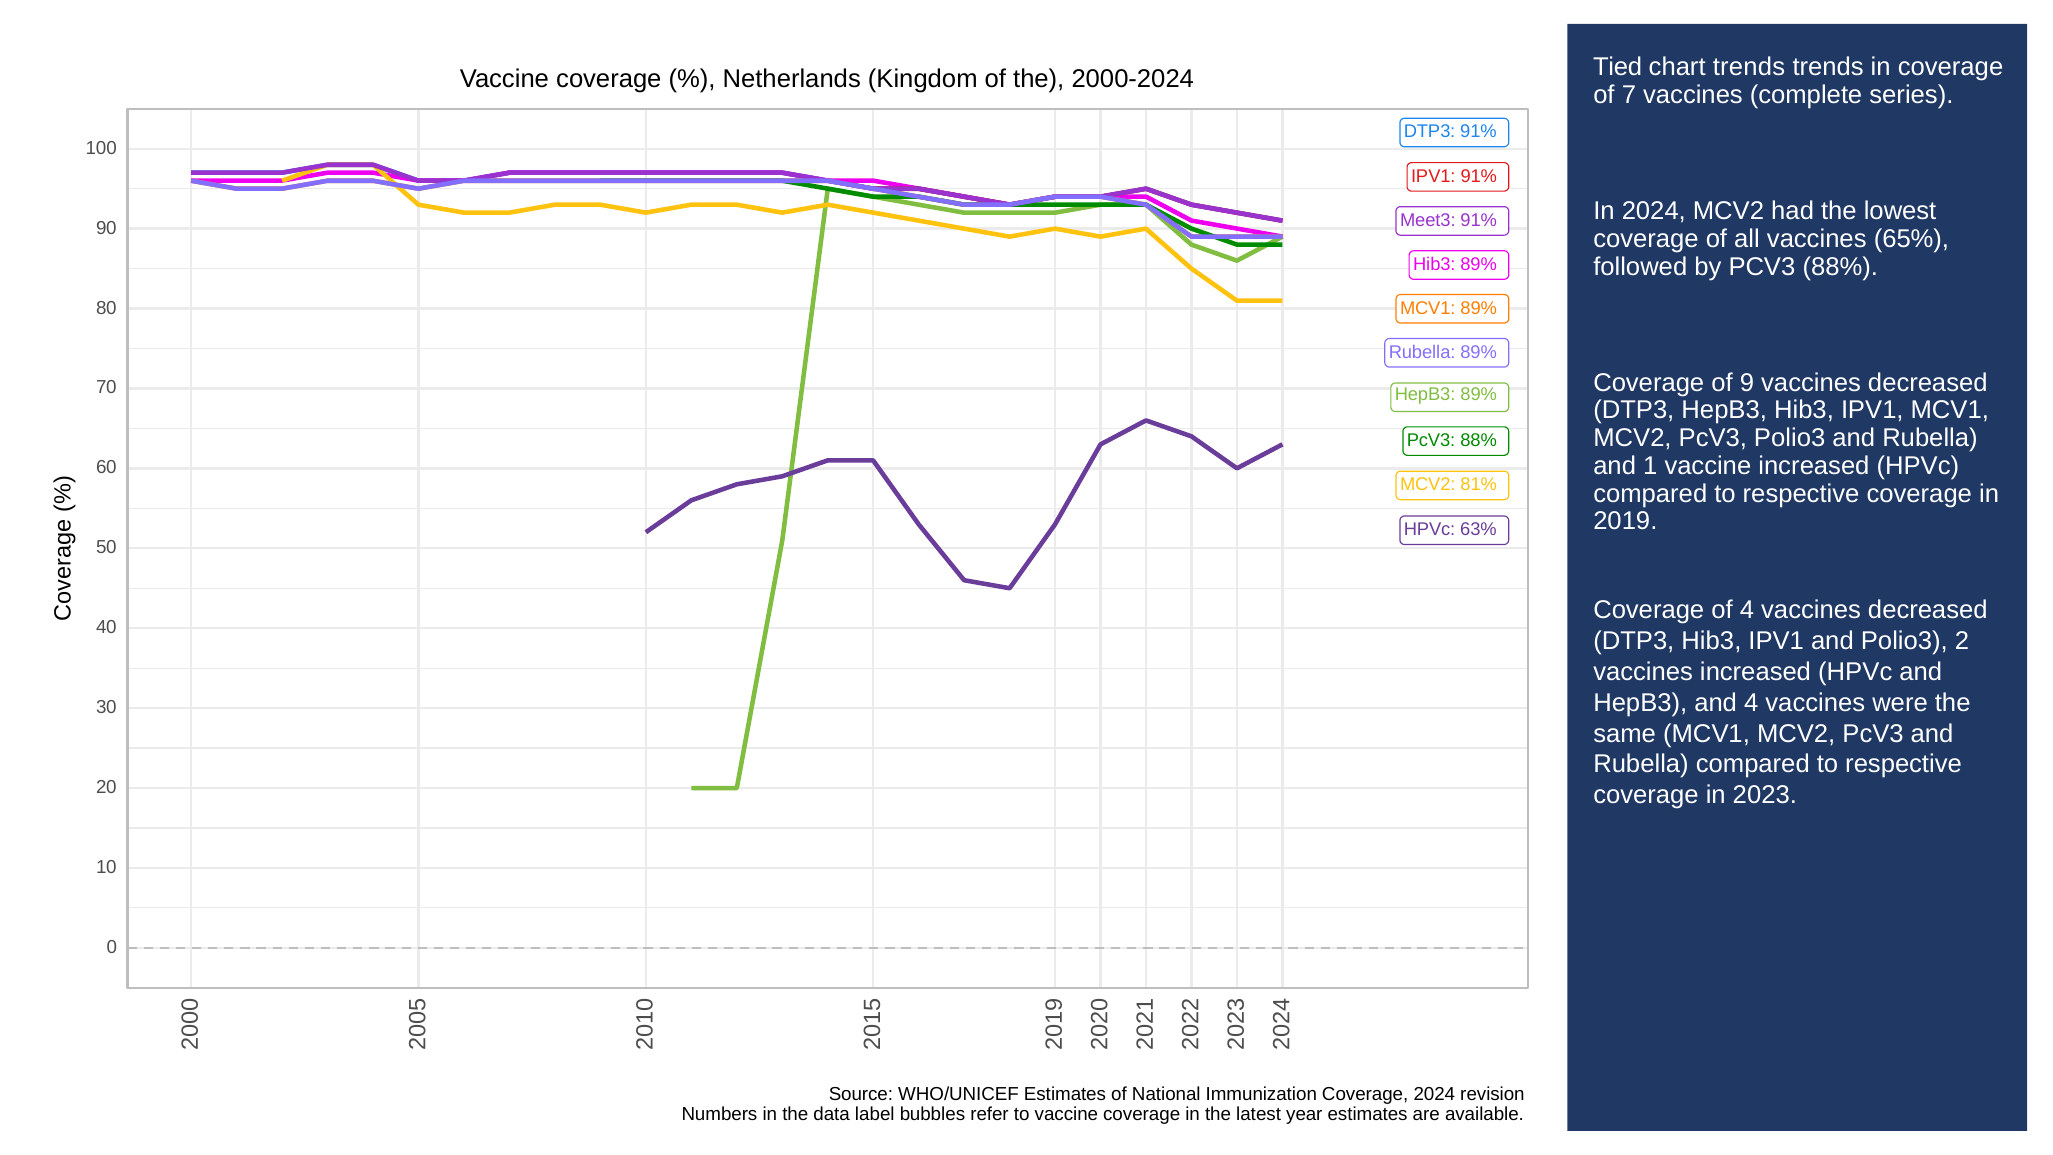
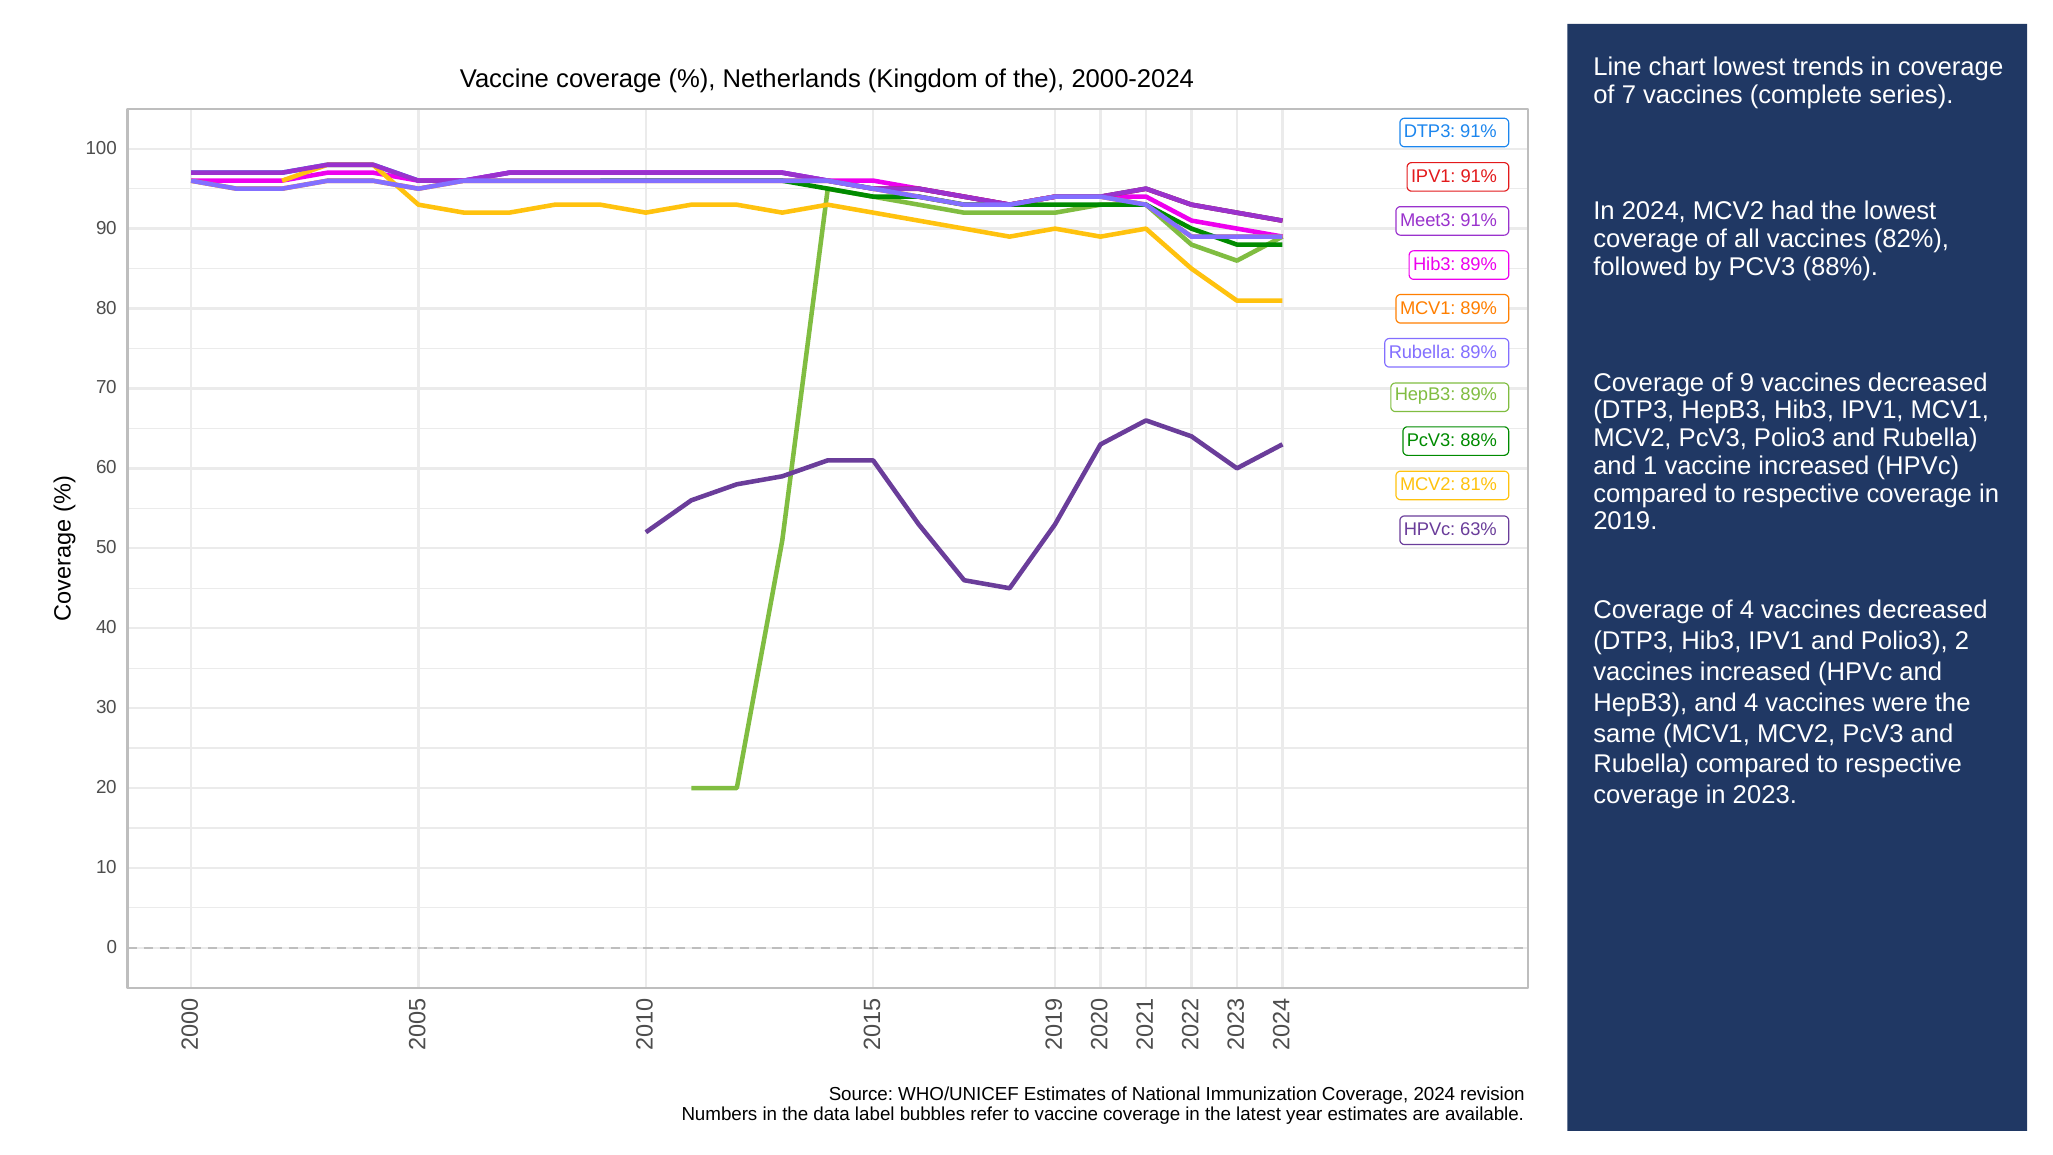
Tied: Tied -> Line (1618, 67)
chart trends: trends -> lowest (1749, 67)
65%: 65% -> 82% (1911, 239)
